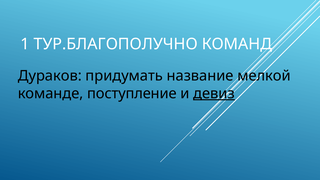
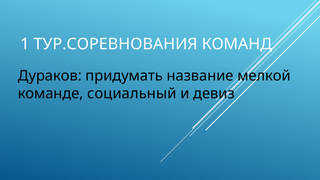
ТУР.БЛАГОПОЛУЧНО: ТУР.БЛАГОПОЛУЧНО -> ТУР.СОРЕВНОВАНИЯ (116, 44)
поступление: поступление -> социальный (132, 93)
девиз underline: present -> none (214, 93)
